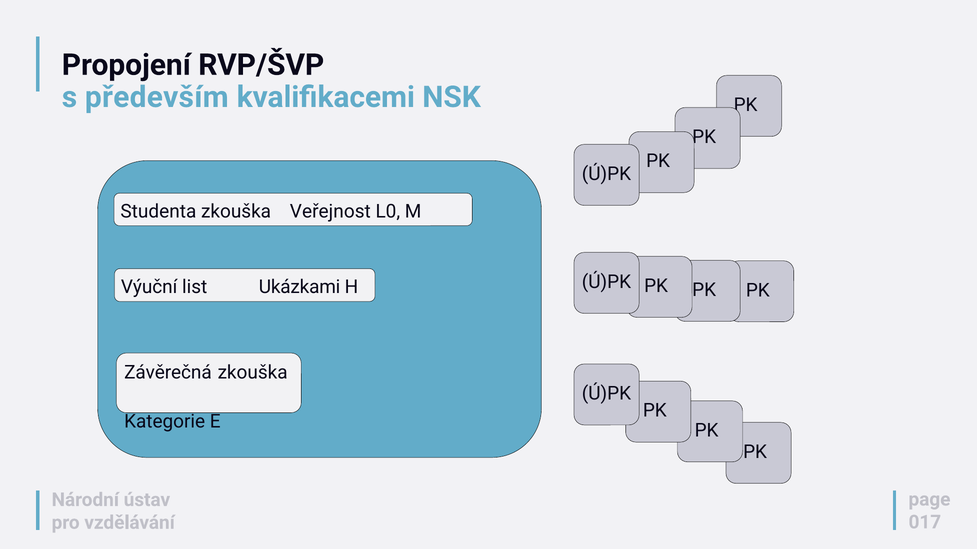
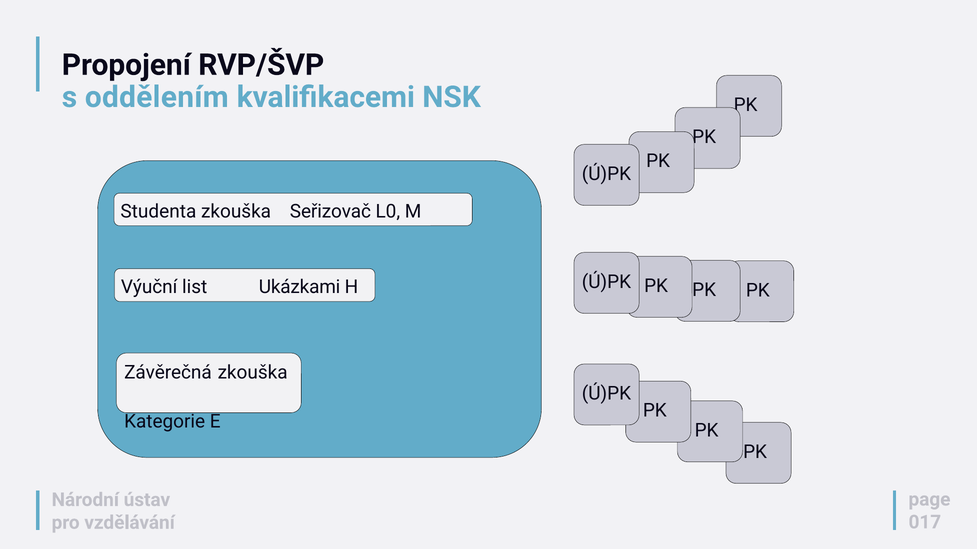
především: především -> oddělením (157, 97)
Veřejnost: Veřejnost -> Seřizovač (330, 212)
